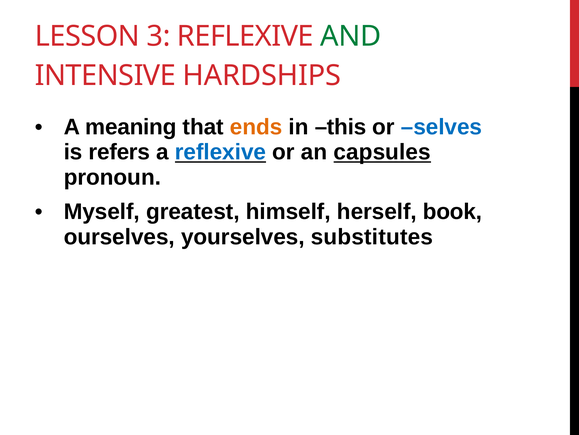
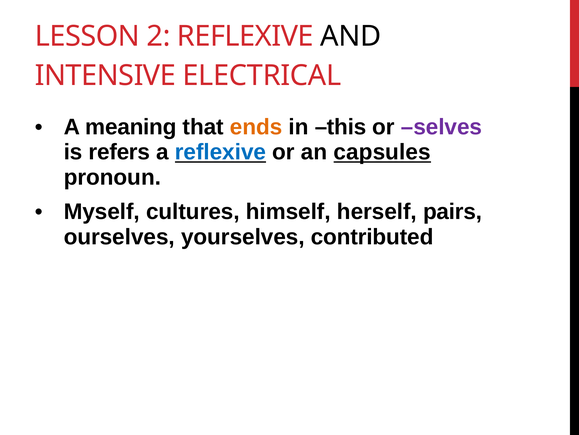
3: 3 -> 2 (159, 36)
AND colour: green -> black (351, 36)
HARDSHIPS: HARDSHIPS -> ELECTRICAL (262, 76)
selves colour: blue -> purple (442, 127)
greatest: greatest -> cultures (193, 211)
book: book -> pairs (452, 211)
substitutes: substitutes -> contributed (372, 237)
